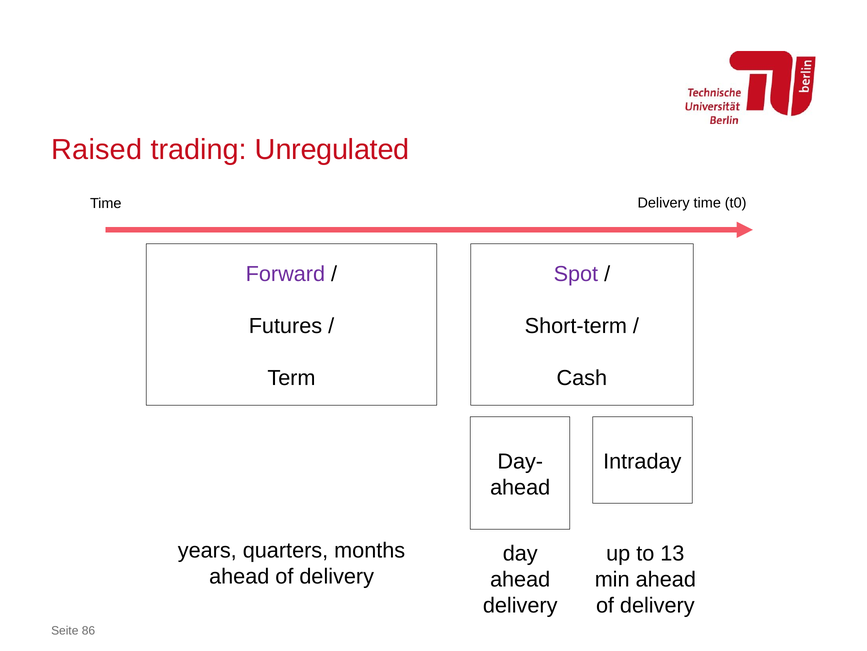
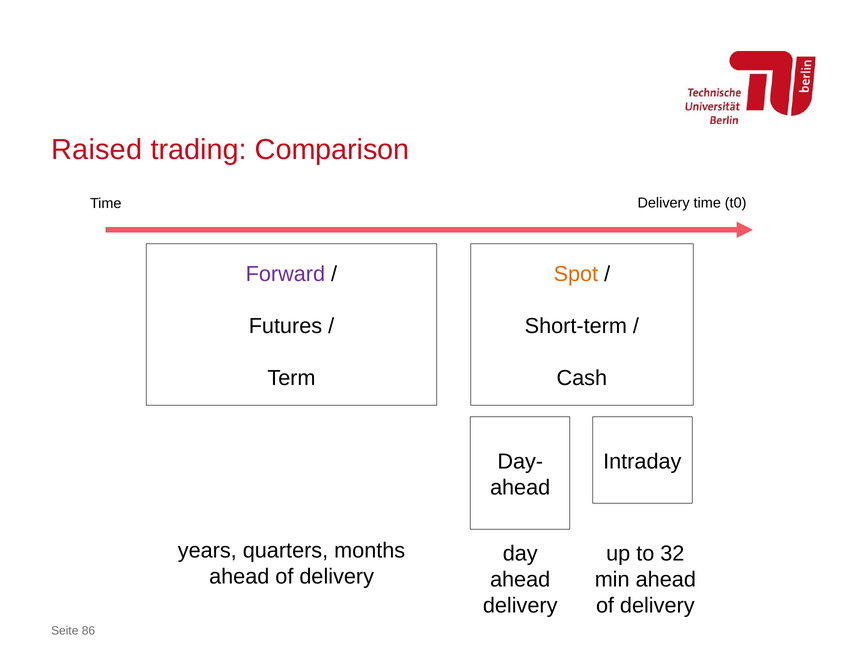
Unregulated: Unregulated -> Comparison (332, 149)
Spot colour: purple -> orange (576, 274)
13: 13 -> 32 (672, 553)
